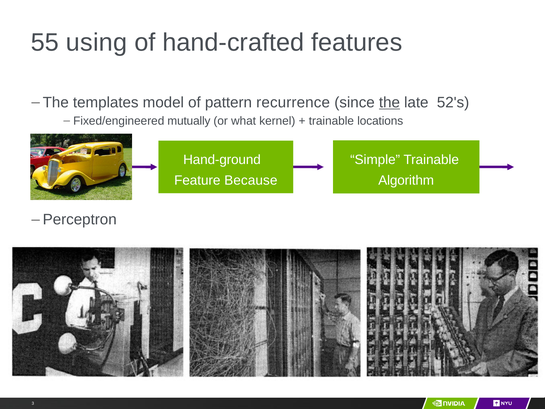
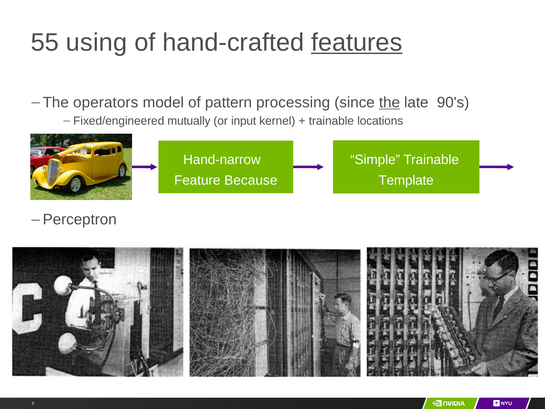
features underline: none -> present (357, 43)
templates: templates -> operators (106, 102)
recurrence: recurrence -> processing (293, 102)
52's: 52's -> 90's (453, 102)
what: what -> input (244, 121)
Hand-ground: Hand-ground -> Hand-narrow (222, 160)
Algorithm: Algorithm -> Template (406, 180)
